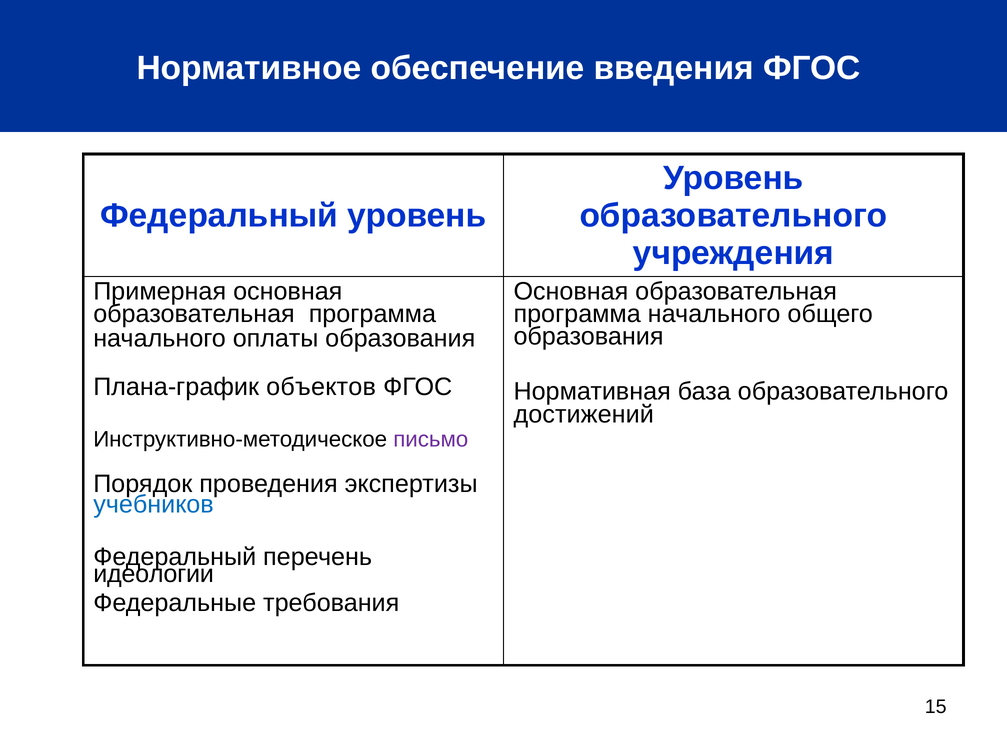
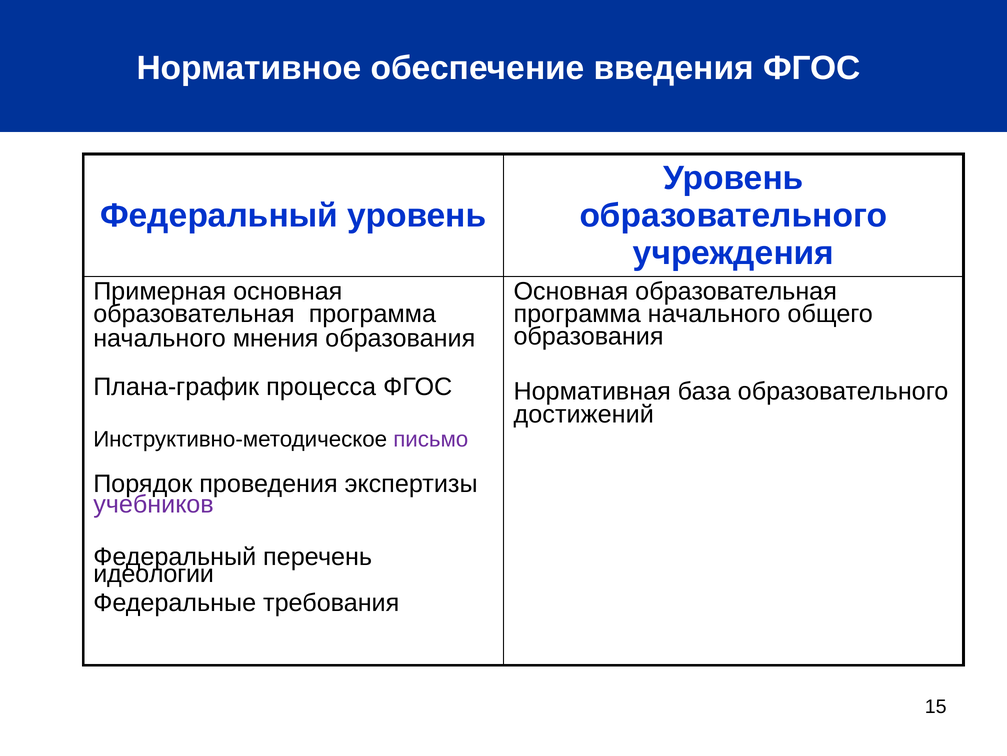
оплаты: оплаты -> мнения (276, 338)
объектов: объектов -> процесса (321, 386)
учебников colour: blue -> purple (153, 504)
